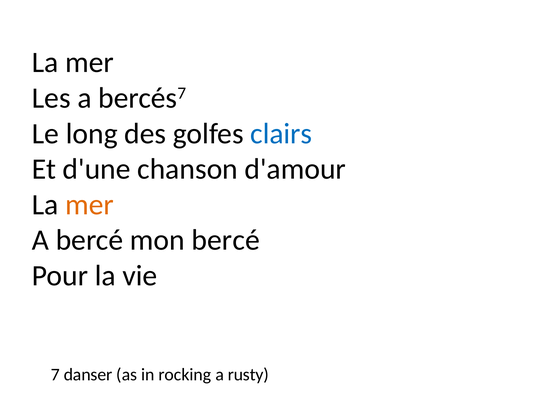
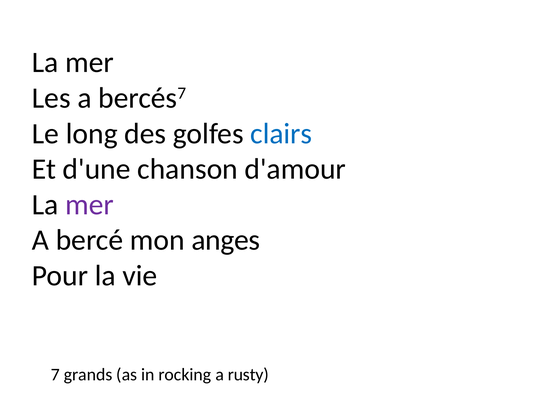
mer colour: orange -> purple (90, 205)
mon bercé: bercé -> anges (226, 241)
danser: danser -> grands (88, 375)
